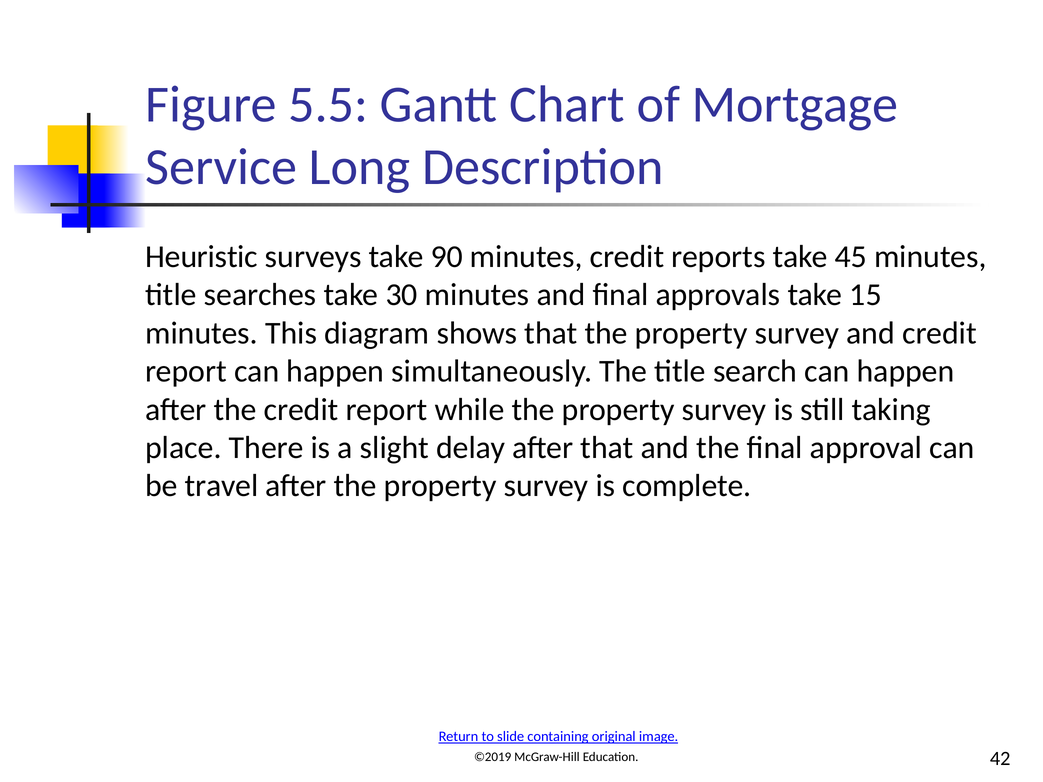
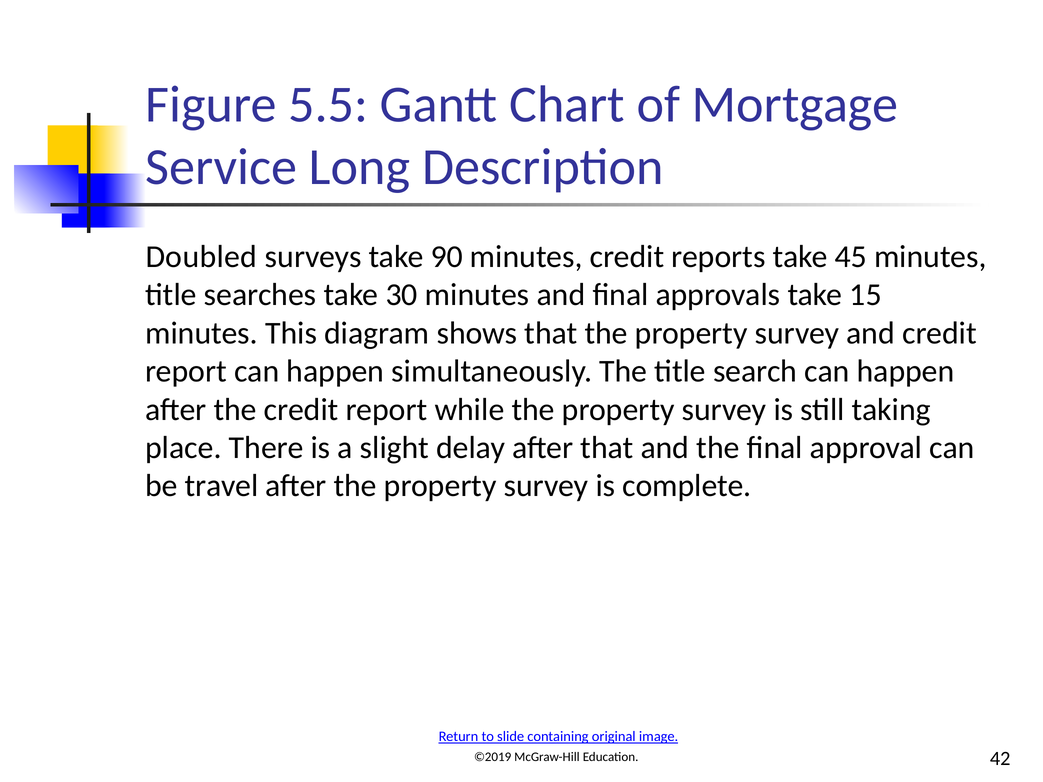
Heuristic: Heuristic -> Doubled (201, 257)
